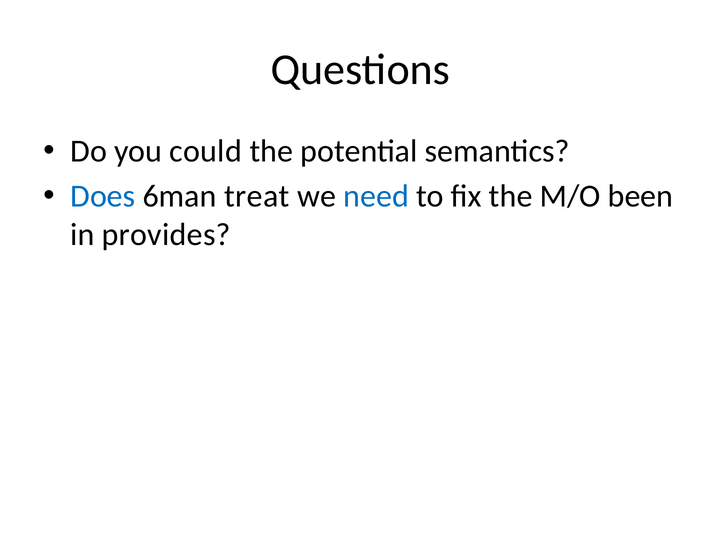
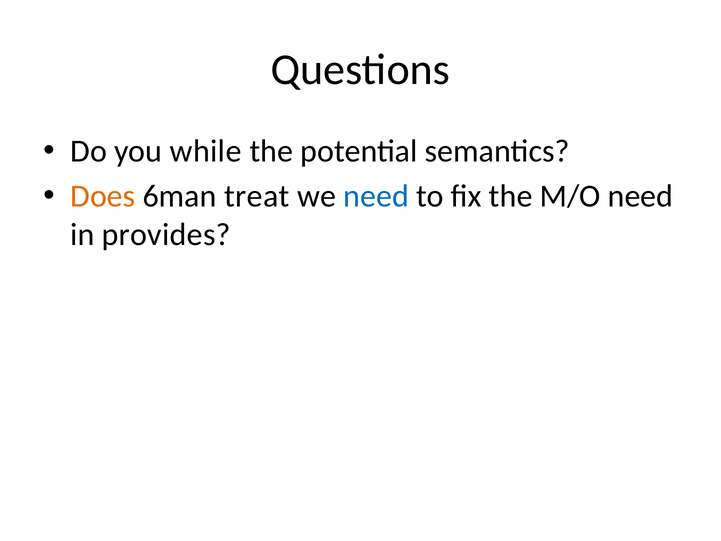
could: could -> while (206, 151)
Does colour: blue -> orange (103, 196)
M/O been: been -> need (641, 196)
